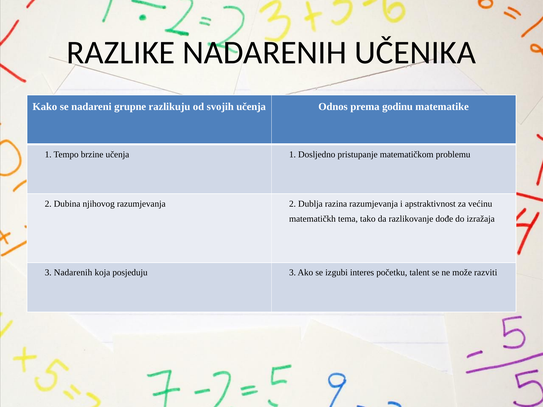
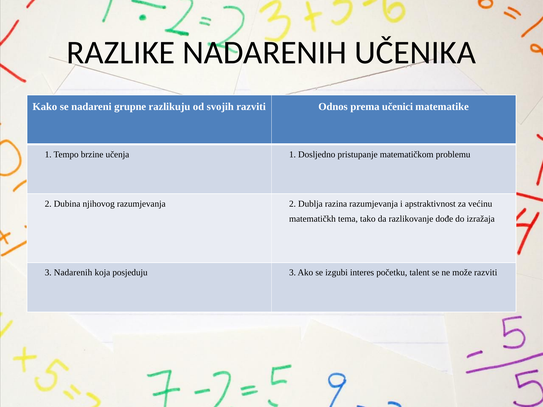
svojih učenja: učenja -> razviti (251, 107)
godinu: godinu -> učenici (397, 107)
